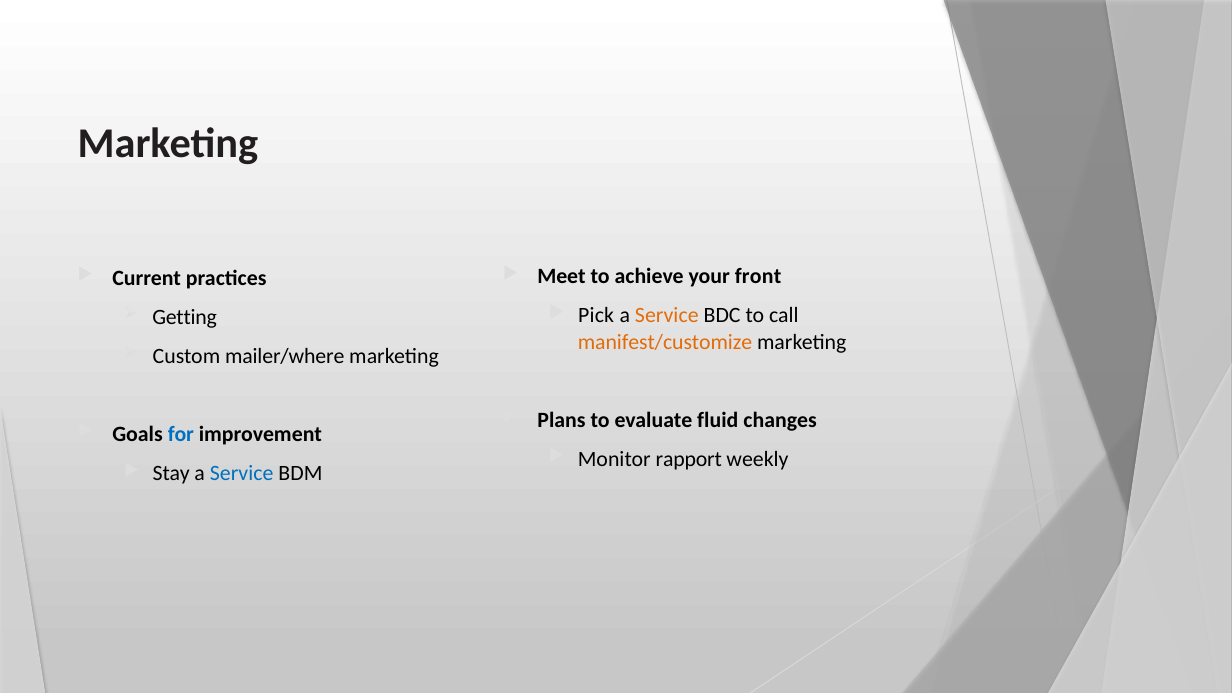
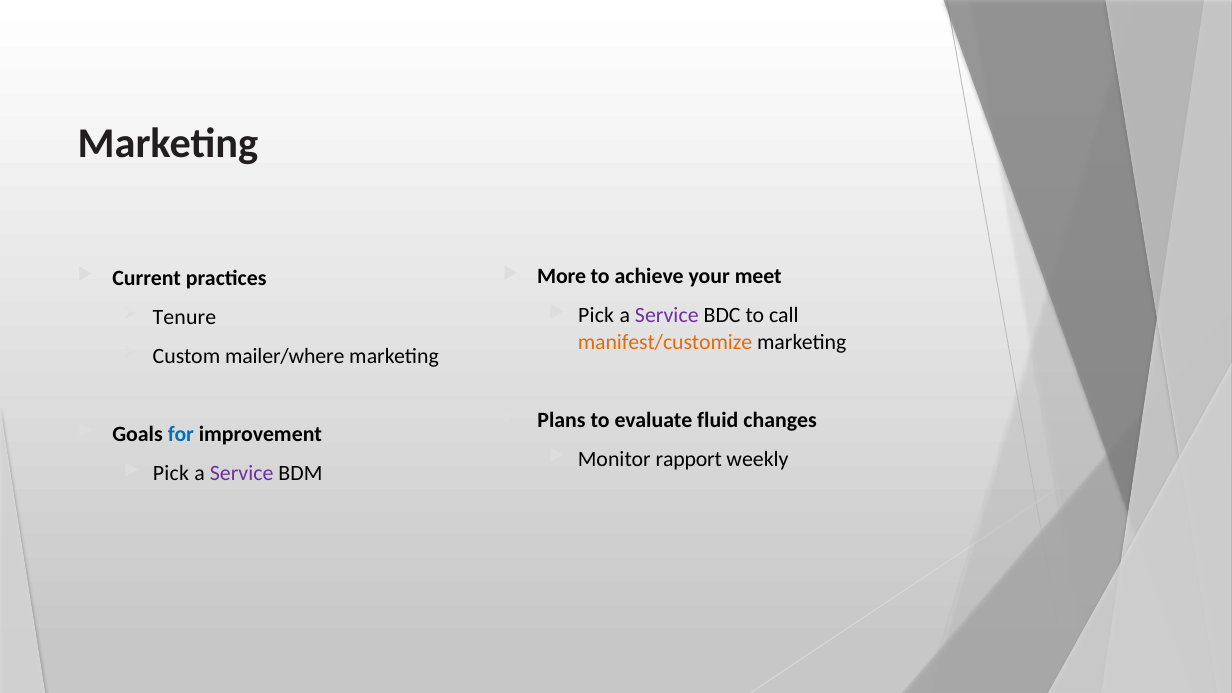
Meet: Meet -> More (562, 277)
front: front -> meet (758, 277)
Service colour: orange -> purple (667, 316)
Getting: Getting -> Tenure (184, 317)
Stay: Stay -> Pick (171, 474)
Service colour: blue -> purple (242, 474)
